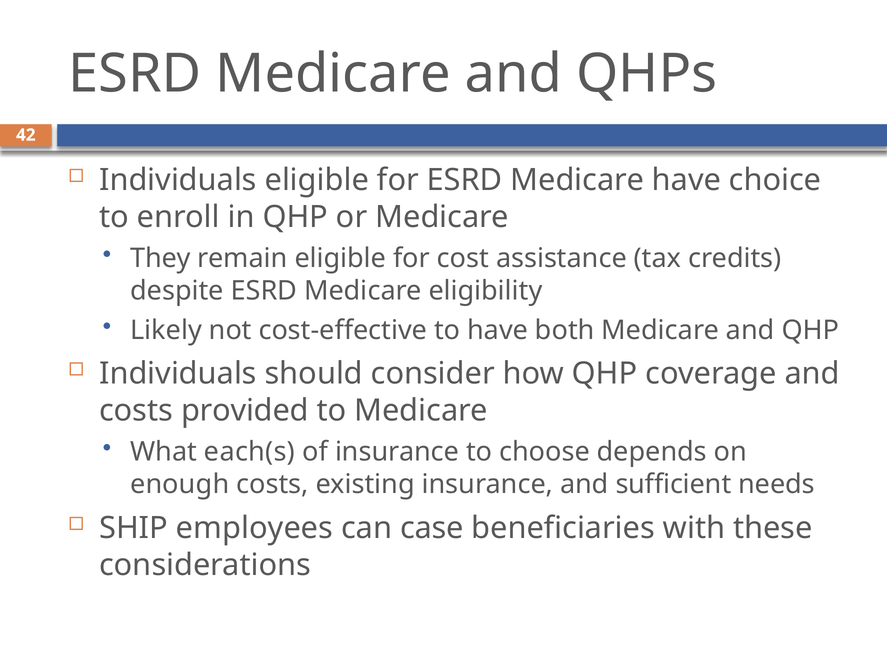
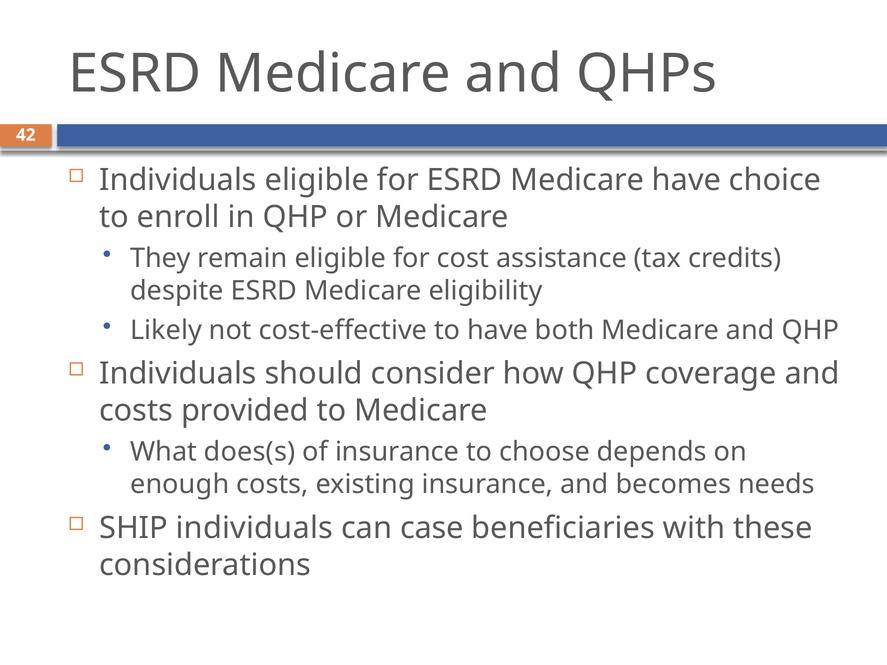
each(s: each(s -> does(s (250, 452)
sufficient: sufficient -> becomes (673, 485)
SHIP employees: employees -> individuals (254, 528)
